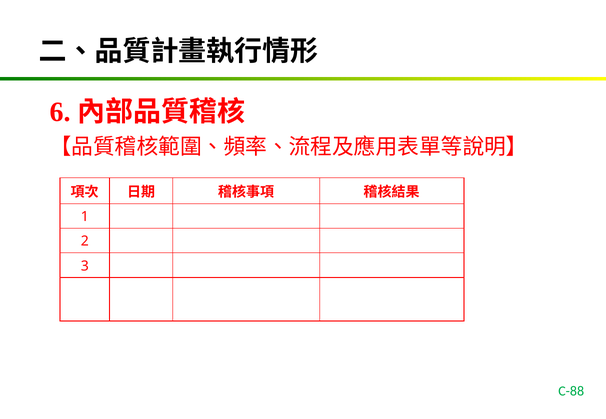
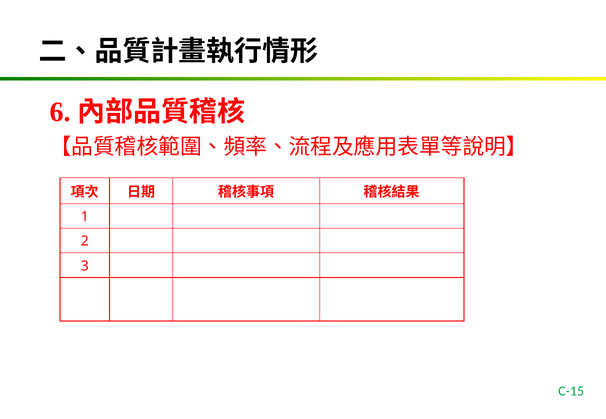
C-88: C-88 -> C-15 (571, 392)
